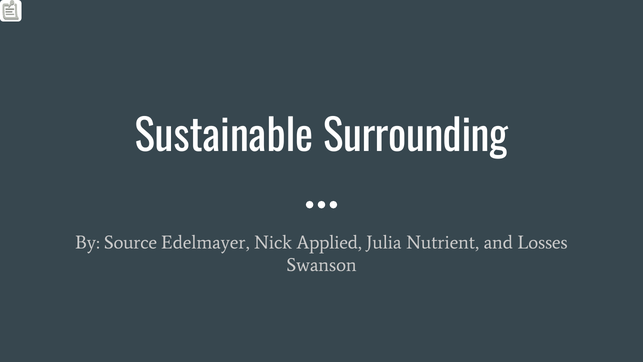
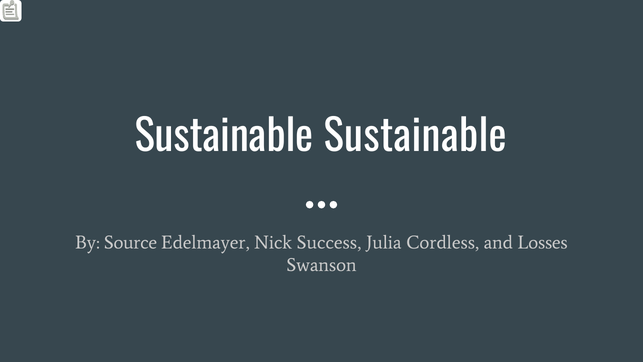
Sustainable Surrounding: Surrounding -> Sustainable (415, 137)
Applied: Applied -> Success (329, 242)
Nutrient: Nutrient -> Cordless (443, 242)
